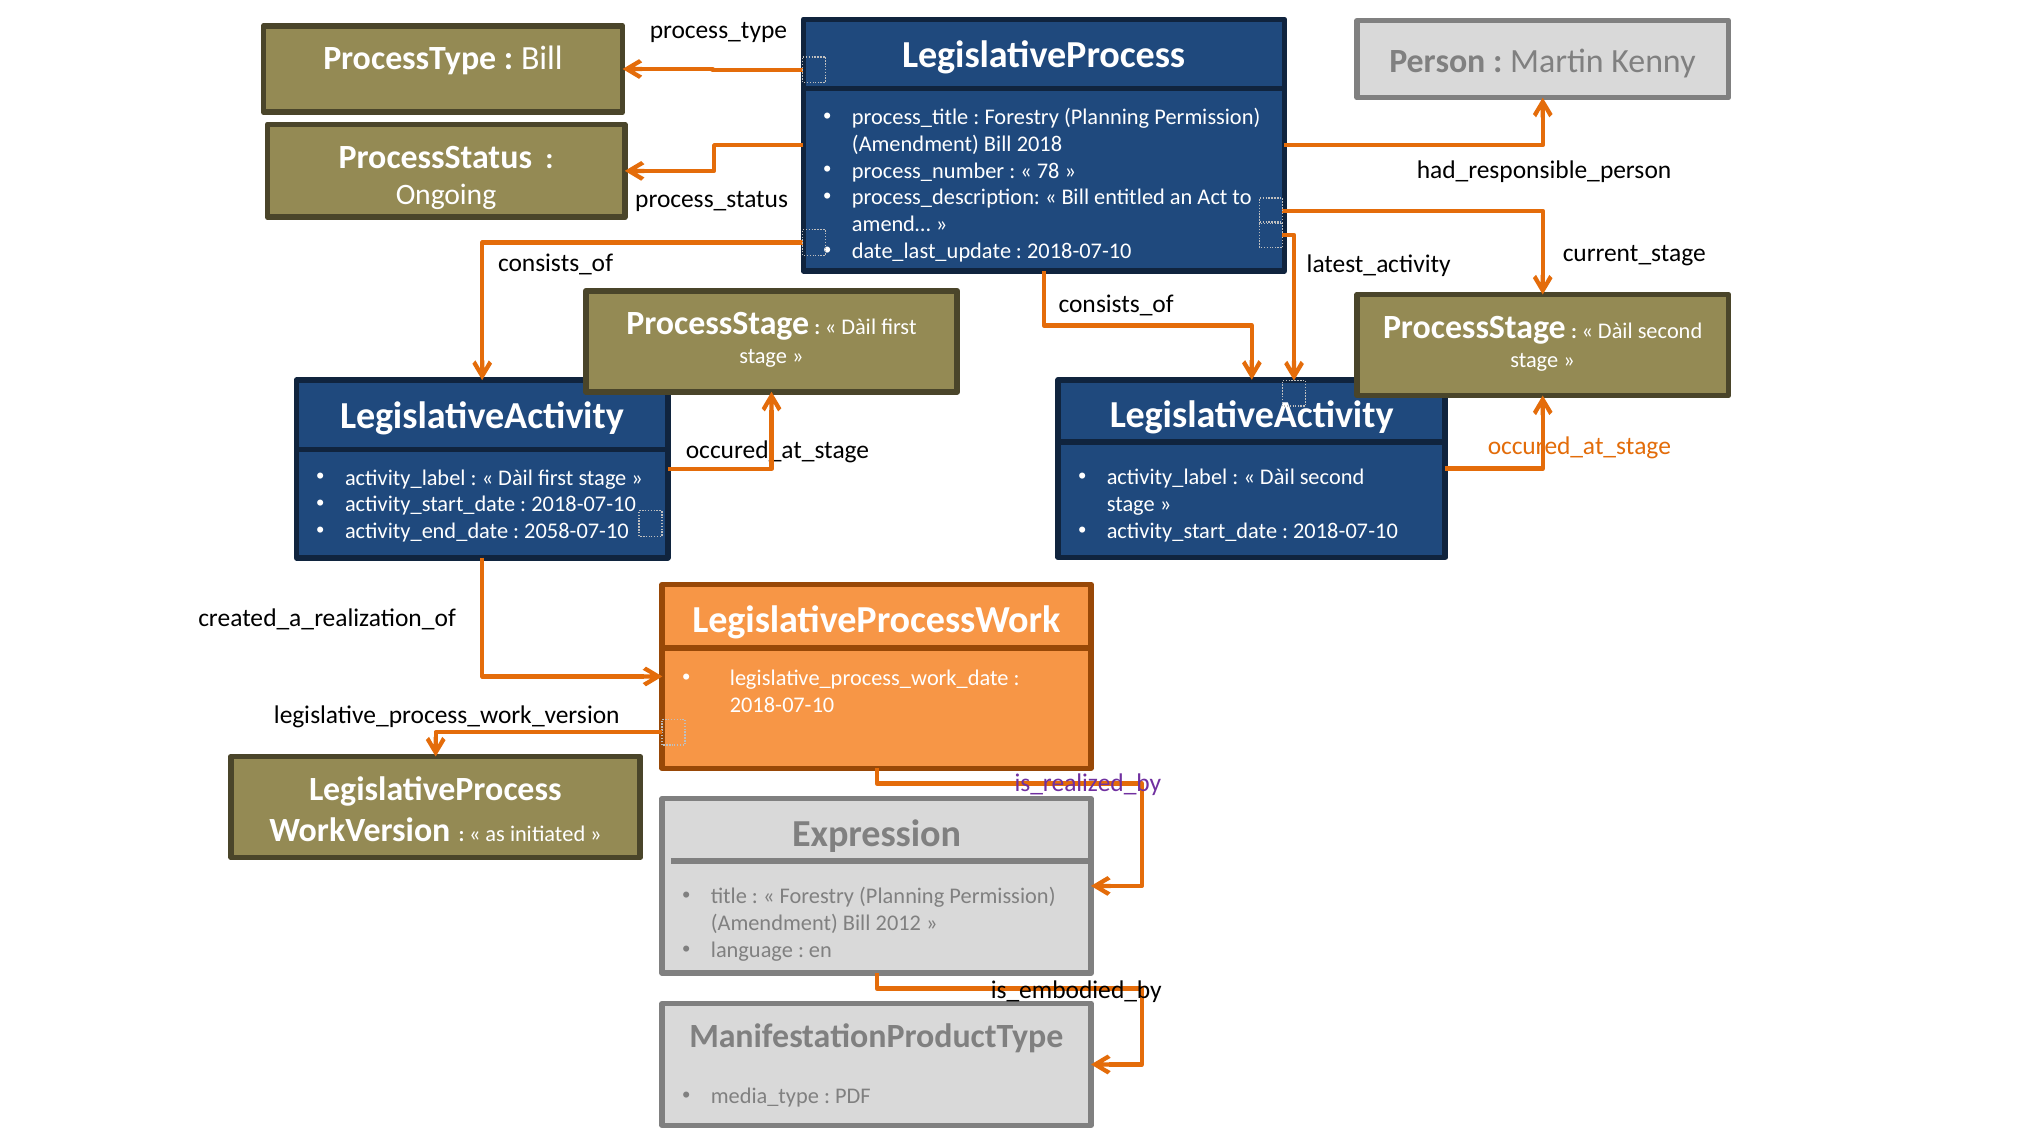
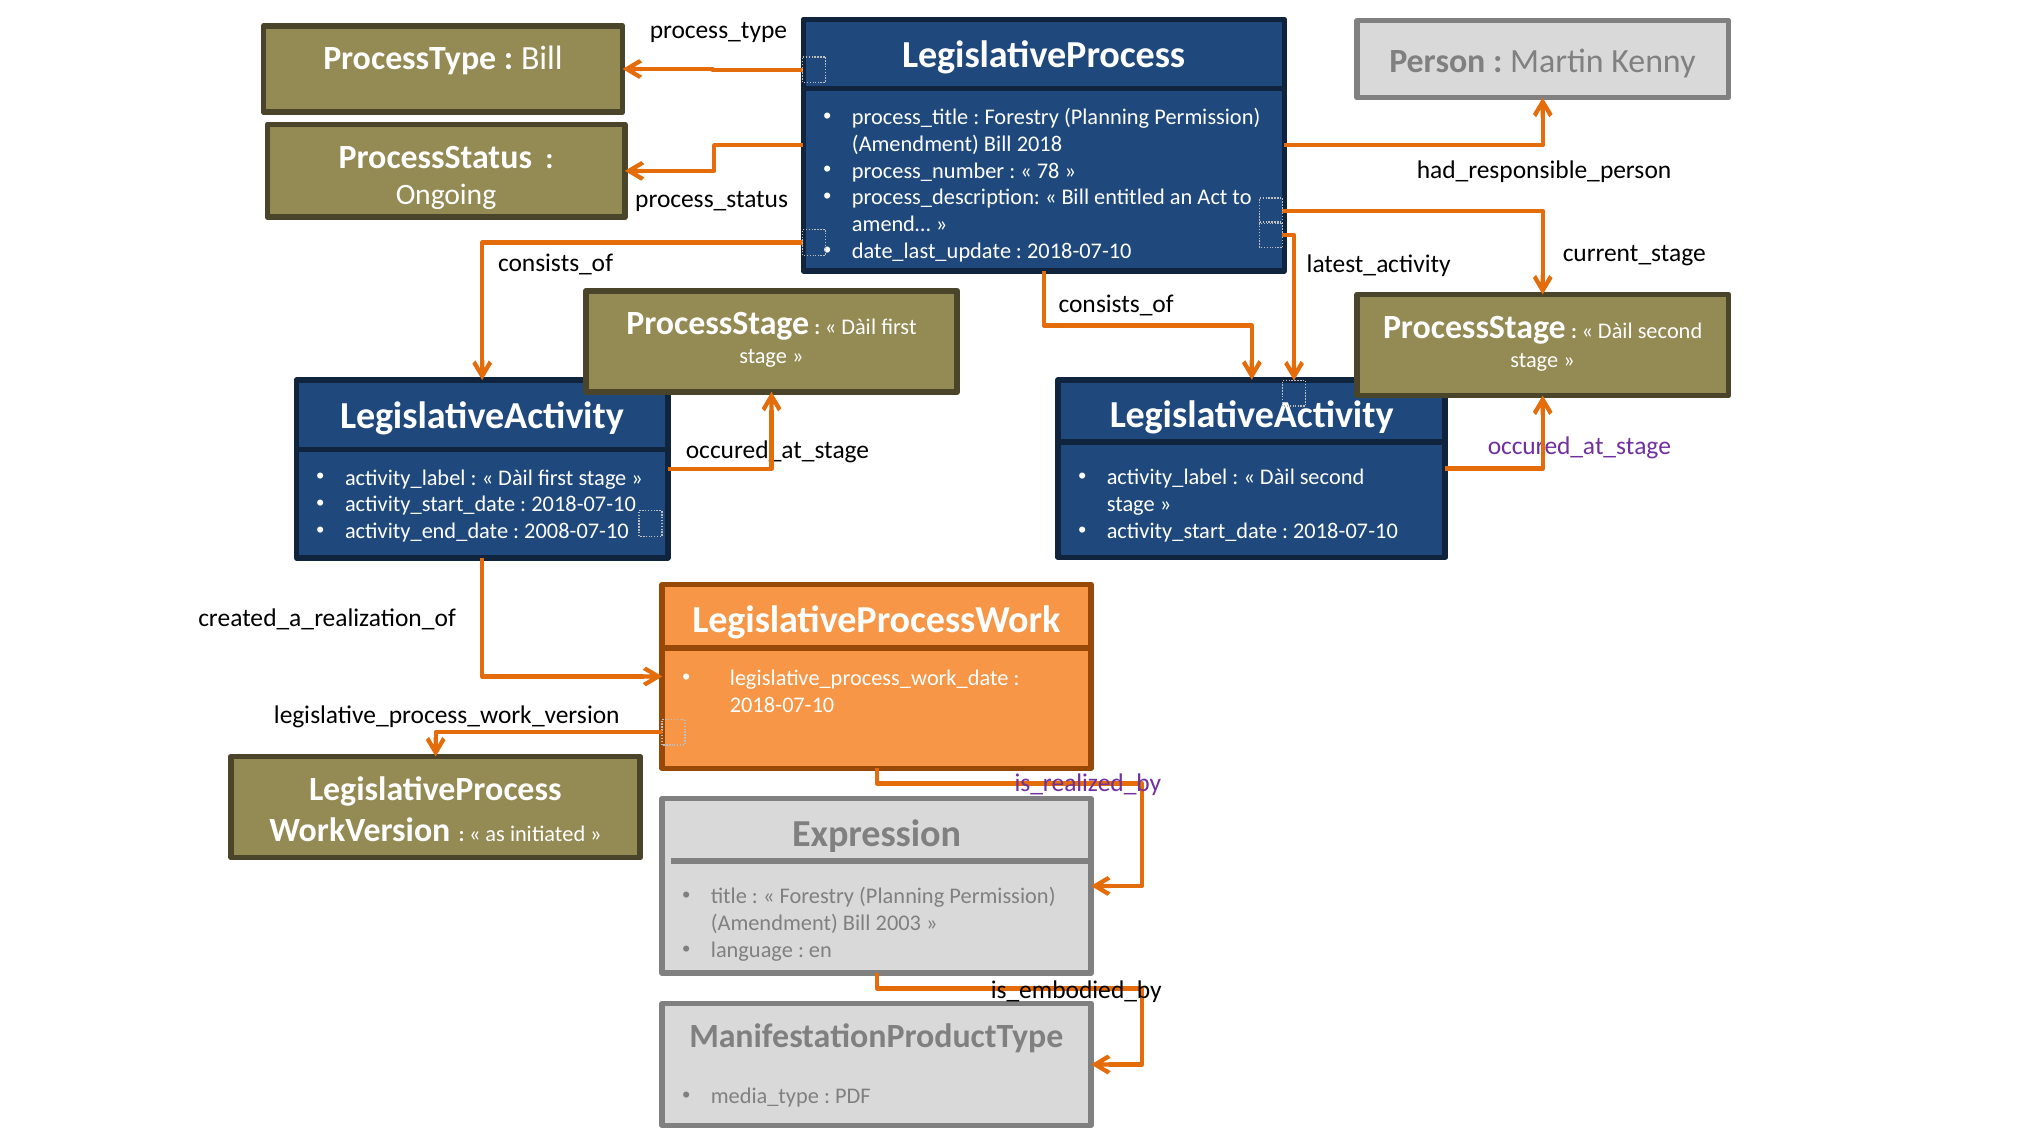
occured_at_stage colour: orange -> purple (1579, 446)
2058-07-10: 2058-07-10 -> 2008-07-10 (576, 532)
2012: 2012 -> 2003 (898, 923)
